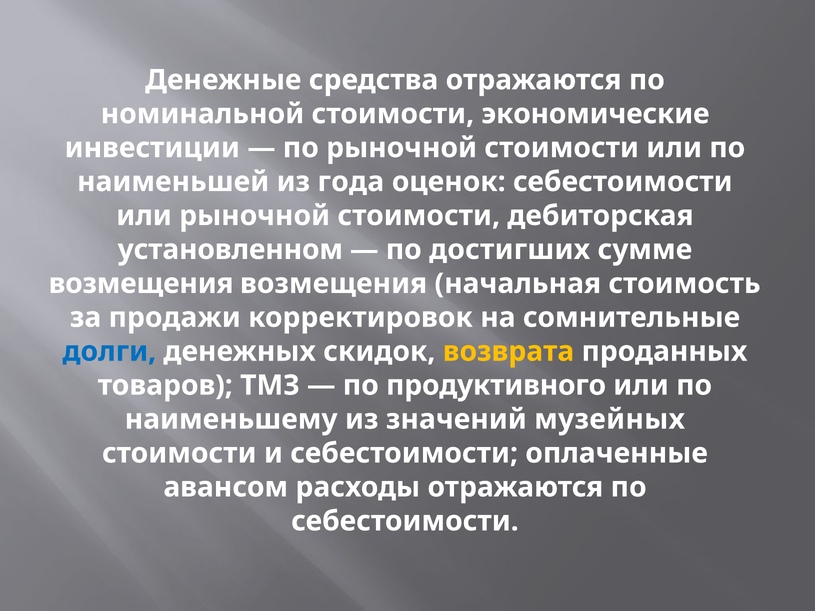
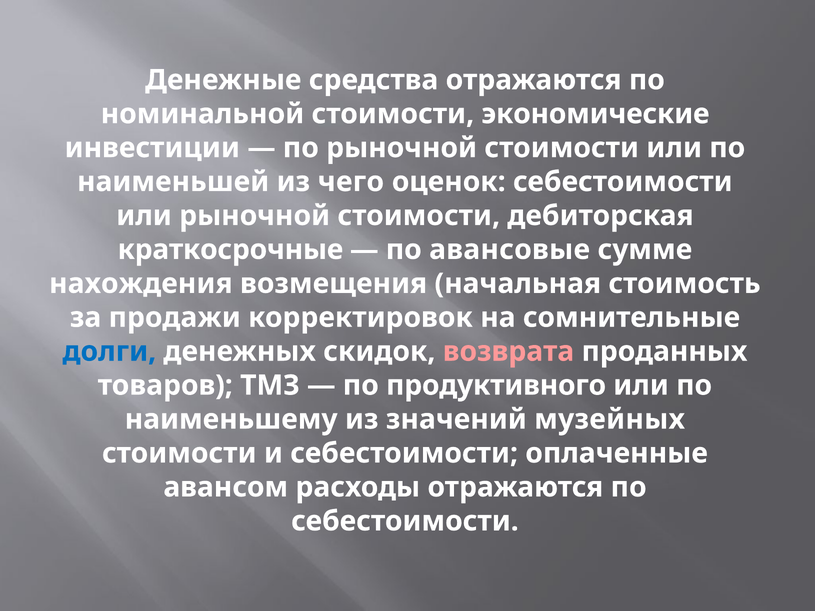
года: года -> чего (351, 182)
установленном: установленном -> краткосрочные (230, 250)
достигших: достигших -> авансовые (510, 250)
возмещения: возмещения -> нахождения (141, 284)
возврата colour: yellow -> pink (508, 352)
